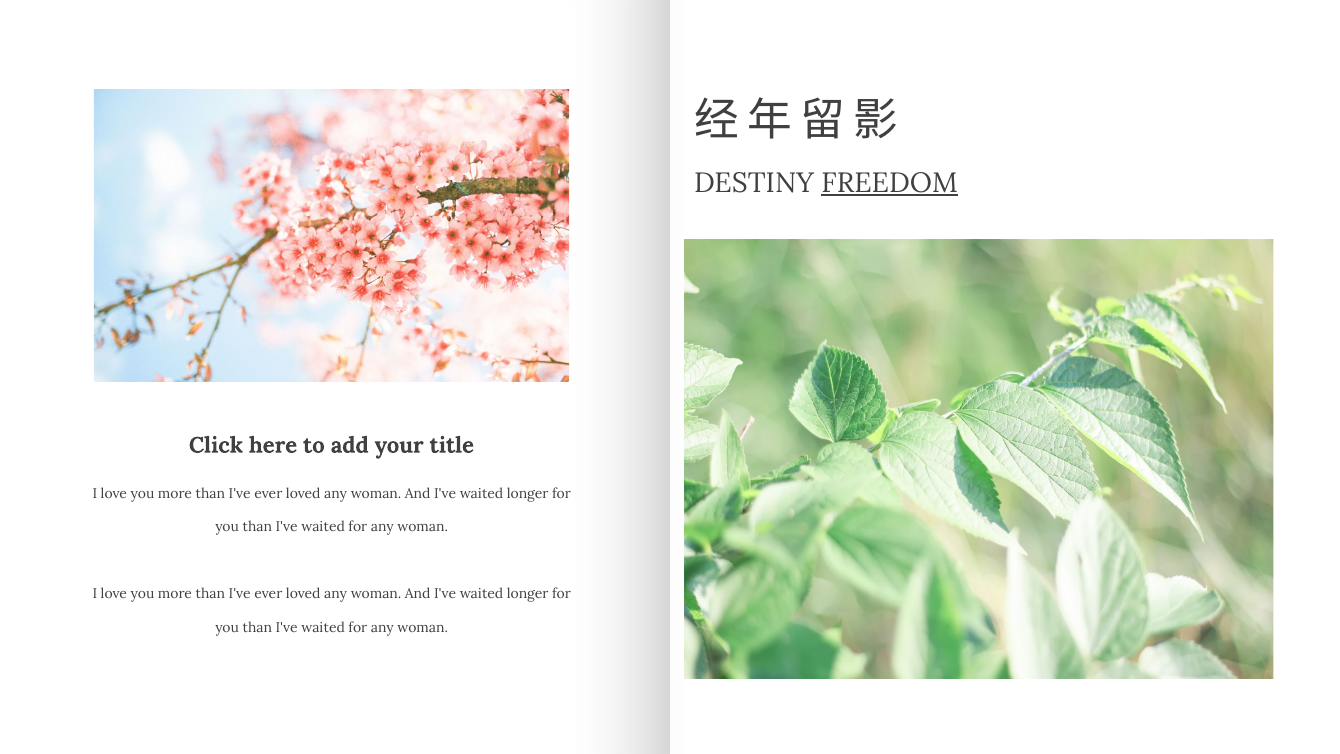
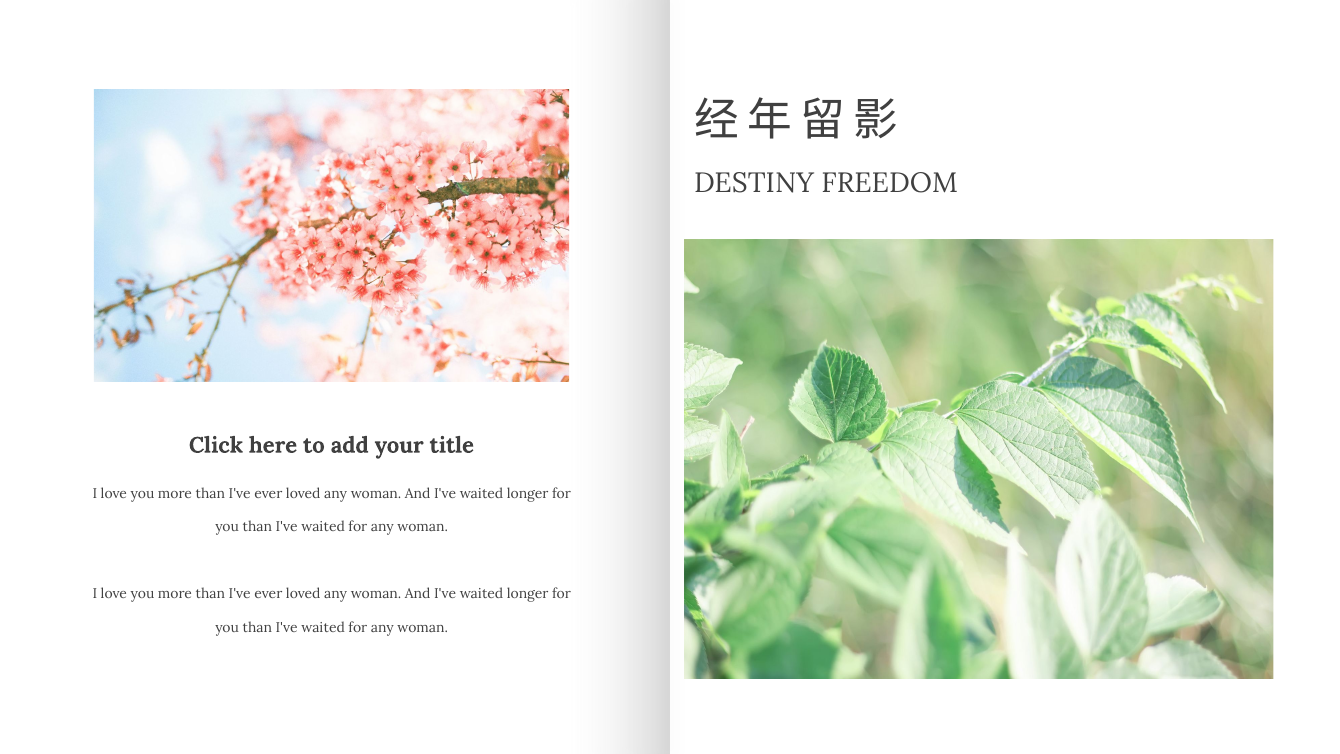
FREEDOM underline: present -> none (890, 183)
